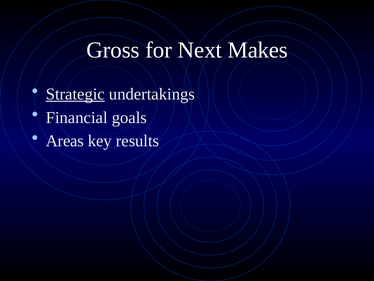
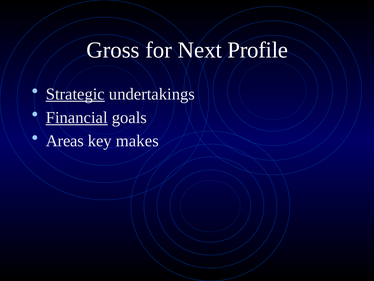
Makes: Makes -> Profile (258, 50)
Financial underline: none -> present (77, 117)
results: results -> makes (137, 141)
